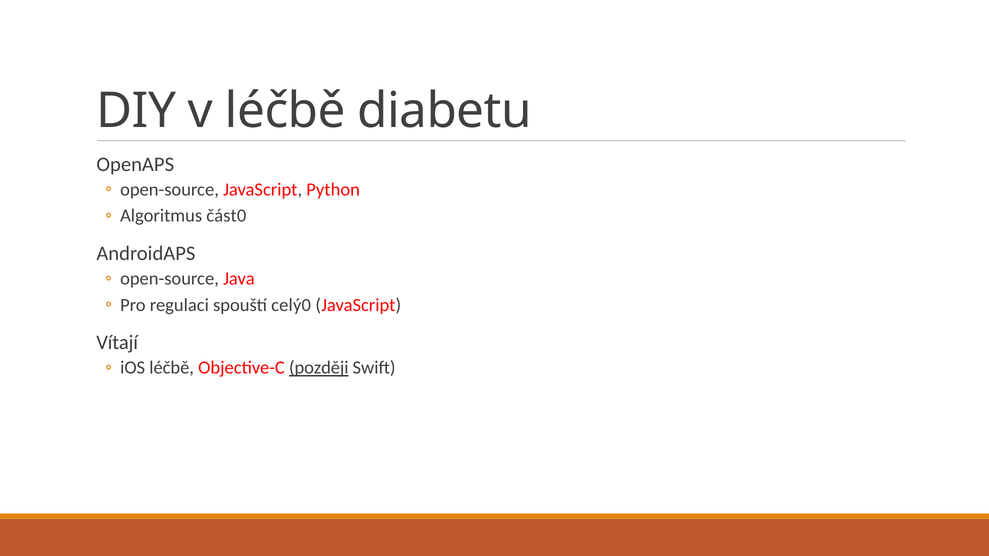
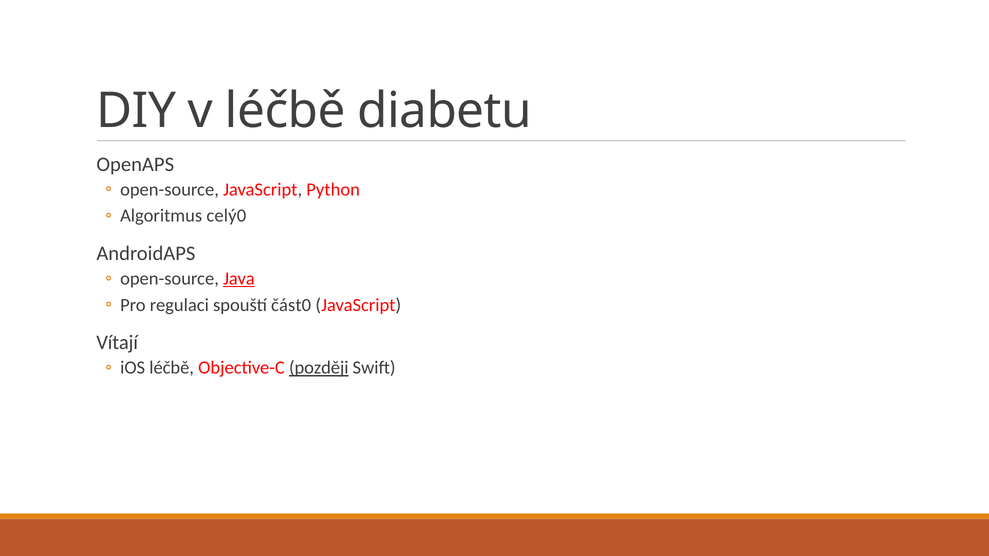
část0: část0 -> celý0 (226, 216)
Java underline: none -> present (239, 279)
celý0: celý0 -> část0 (291, 305)
